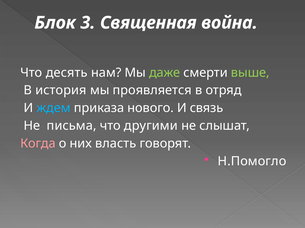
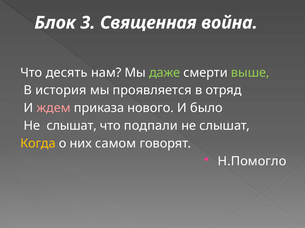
ждем colour: light blue -> pink (54, 108)
связь: связь -> было (206, 108)
письма: письма -> слышат (72, 126)
другими: другими -> подпали (151, 126)
Когда colour: pink -> yellow (38, 144)
власть: власть -> самом (116, 144)
